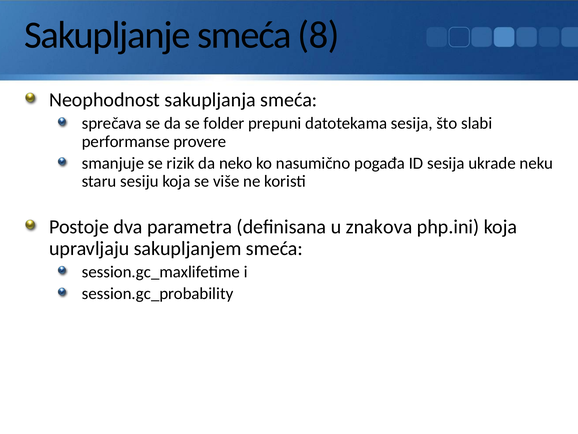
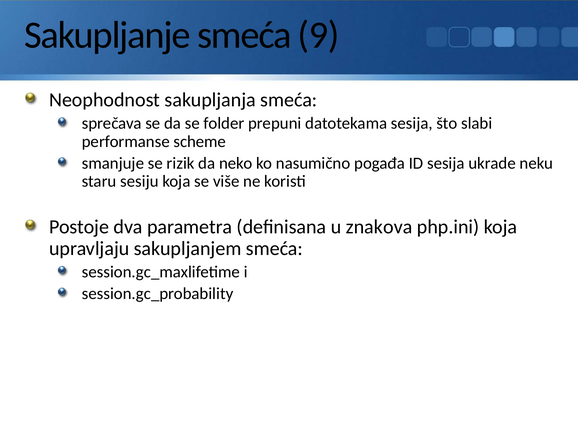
8: 8 -> 9 (318, 35)
provere: provere -> scheme (200, 141)
